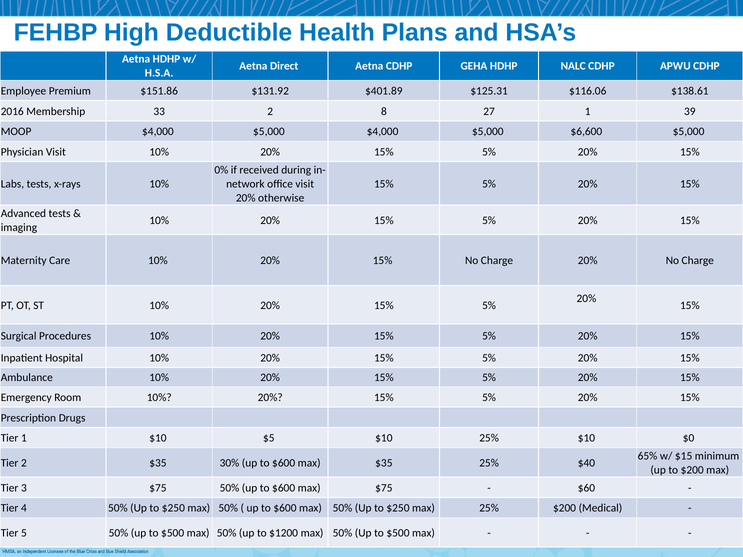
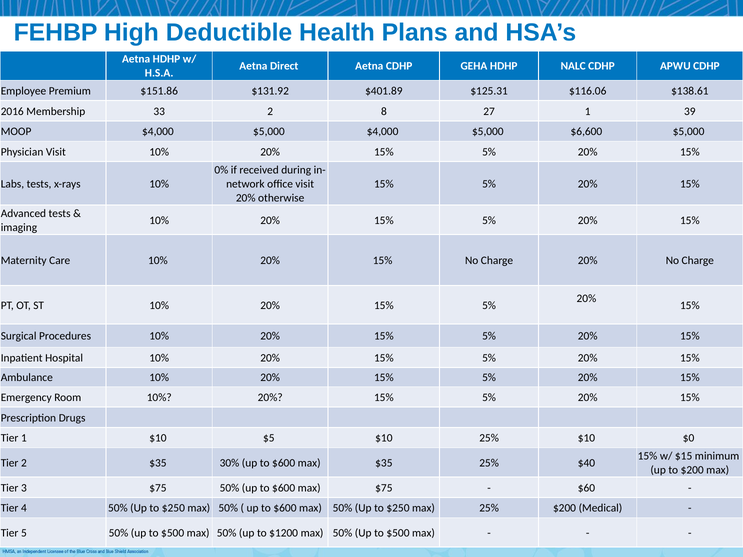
65%: 65% -> 15% (648, 456)
